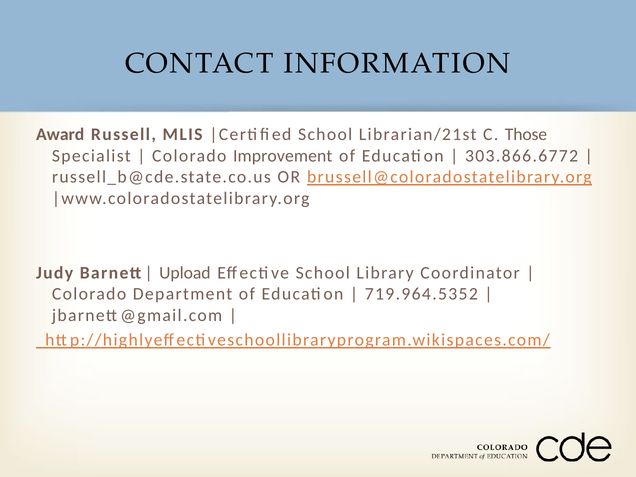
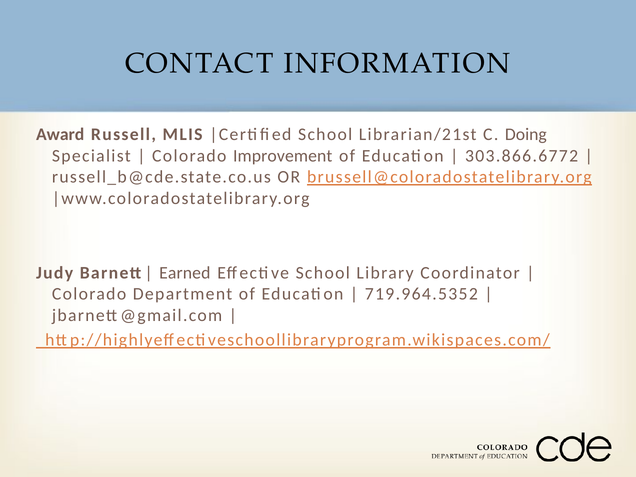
Those: Those -> Doing (526, 135)
Upload: Upload -> Earned (185, 273)
